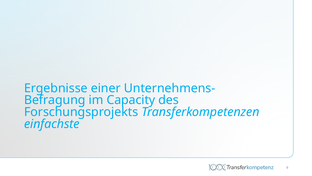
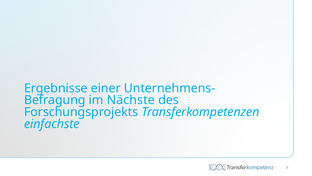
Capacity: Capacity -> Nächste (131, 100)
